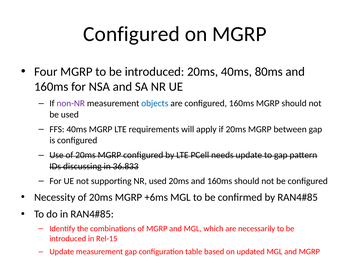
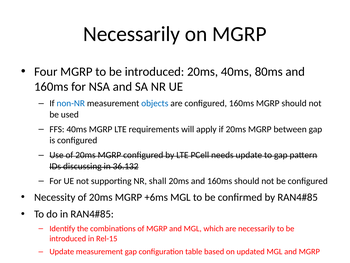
Configured: Configured -> Necessarily (132, 34)
non-NR colour: purple -> blue (71, 103)
36.833: 36.833 -> 36.132 (126, 166)
NR used: used -> shall (158, 181)
